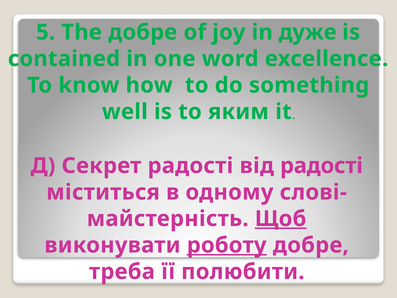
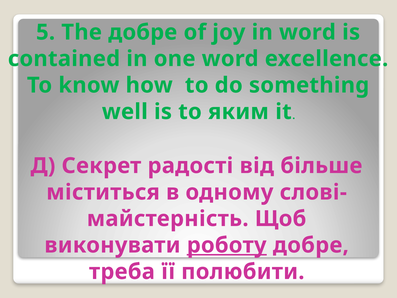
in дуже: дуже -> word (307, 32)
від радості: радості -> більше (321, 166)
Щоб underline: present -> none (281, 219)
